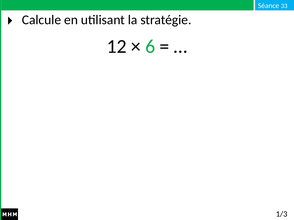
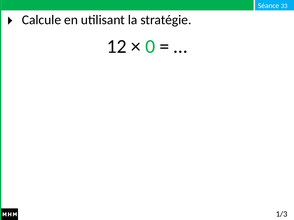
6: 6 -> 0 (150, 47)
